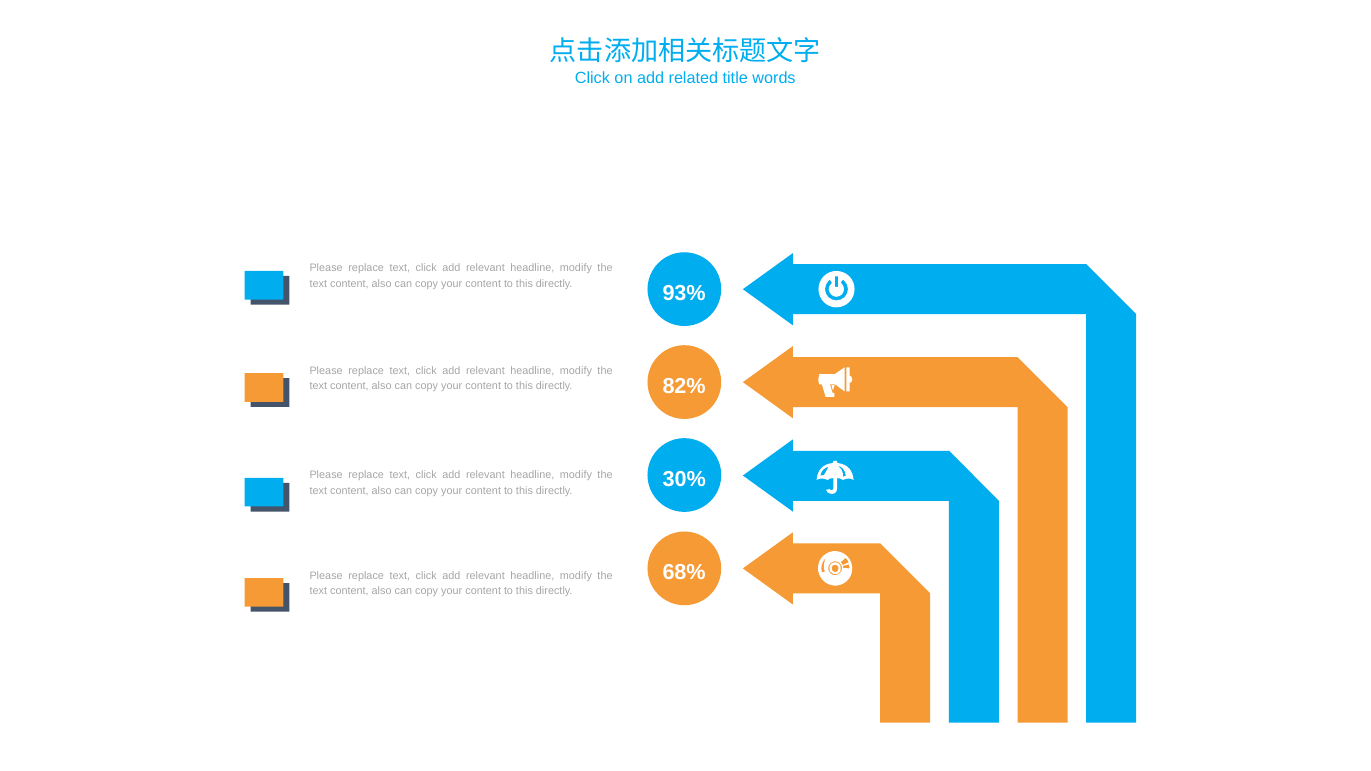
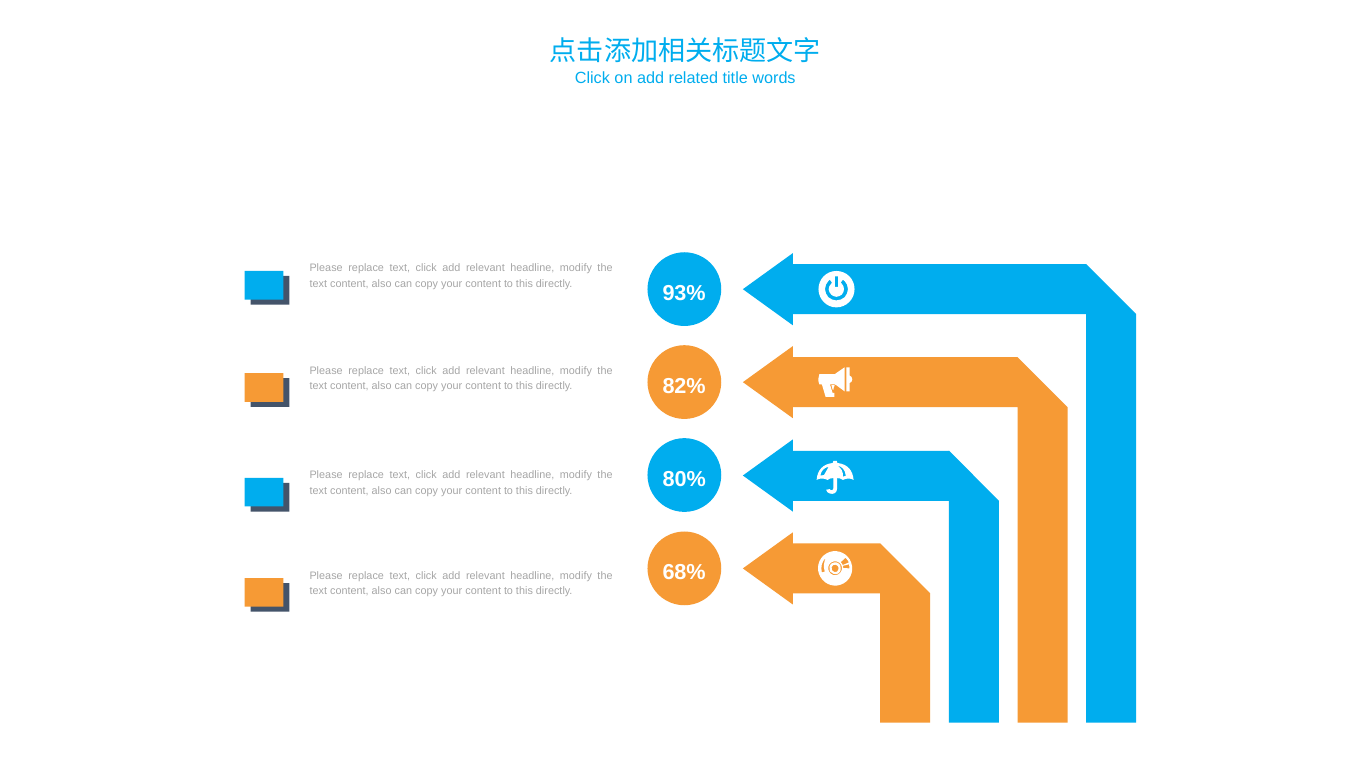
30%: 30% -> 80% (684, 479)
